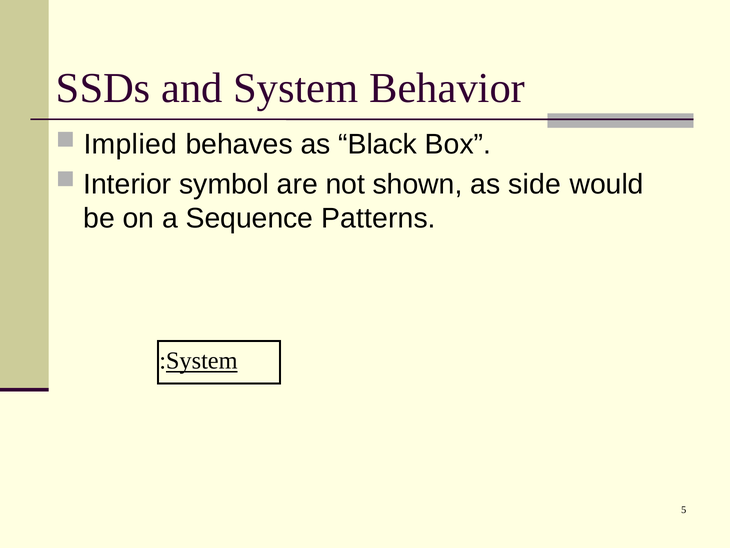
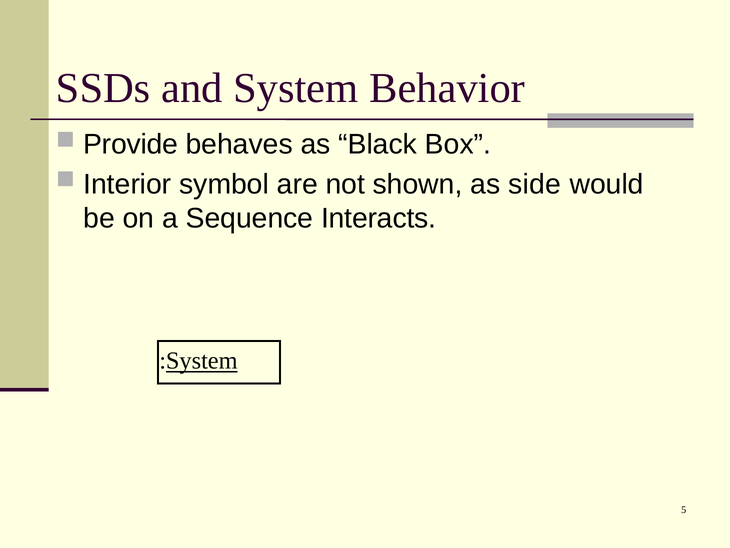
Implied: Implied -> Provide (131, 144)
Patterns: Patterns -> Interacts (379, 218)
